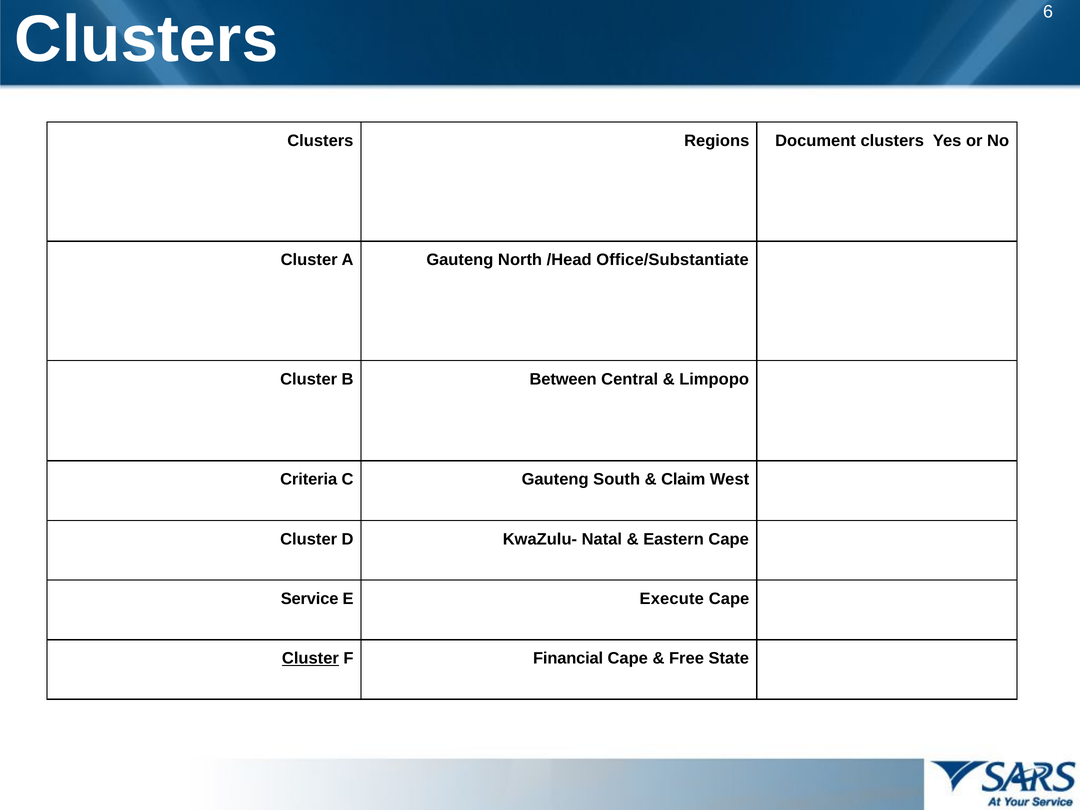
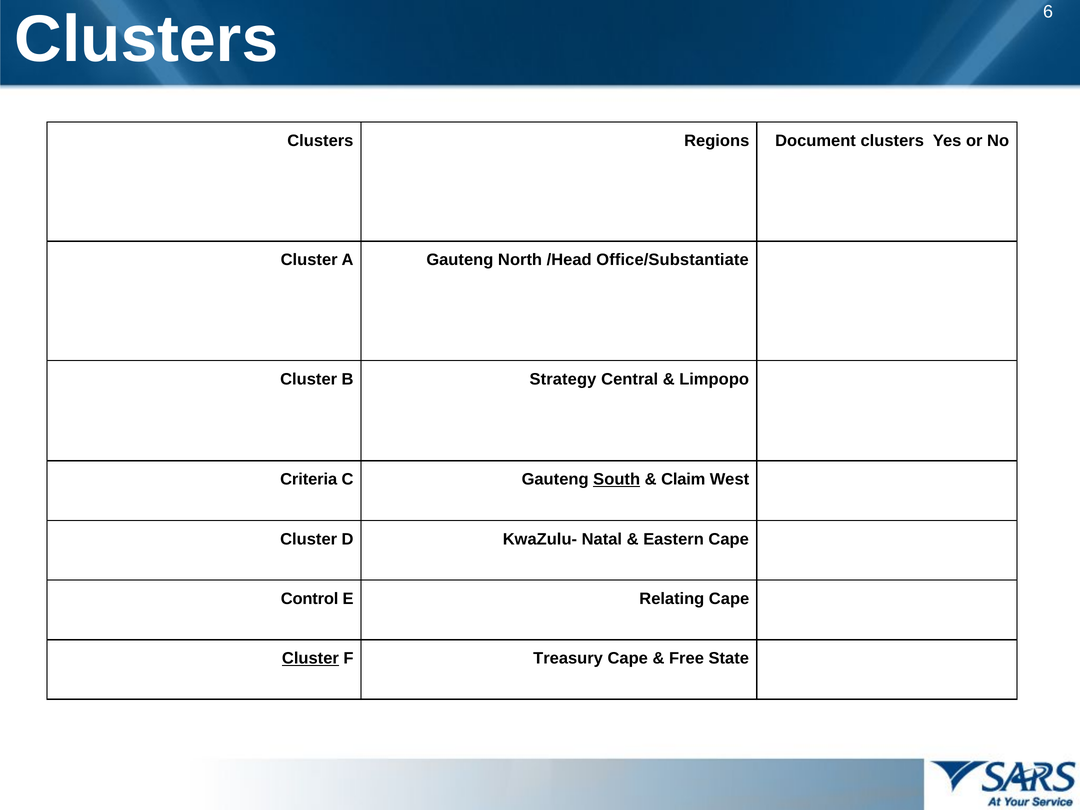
Between: Between -> Strategy (563, 379)
South underline: none -> present (617, 479)
Service: Service -> Control (310, 599)
Execute: Execute -> Relating (672, 599)
Financial: Financial -> Treasury (568, 658)
